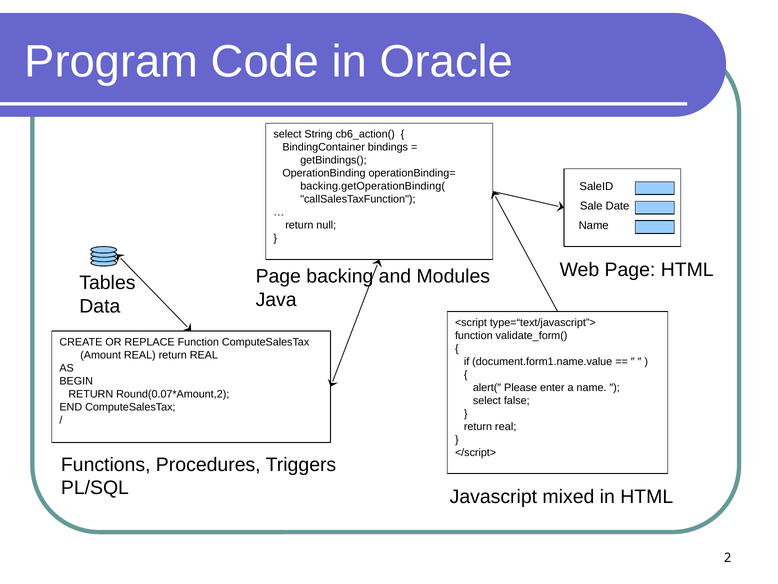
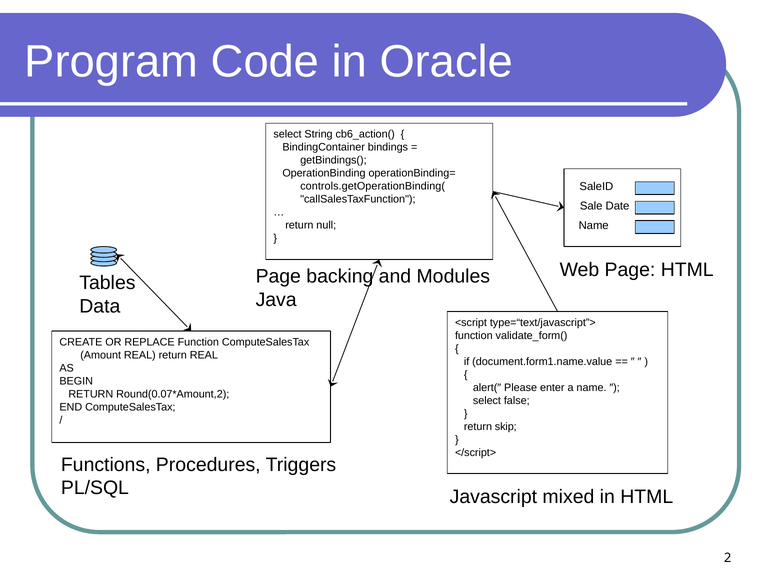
backing.getOperationBinding(: backing.getOperationBinding( -> controls.getOperationBinding( (373, 186)
real: real -> skip (506, 426)
